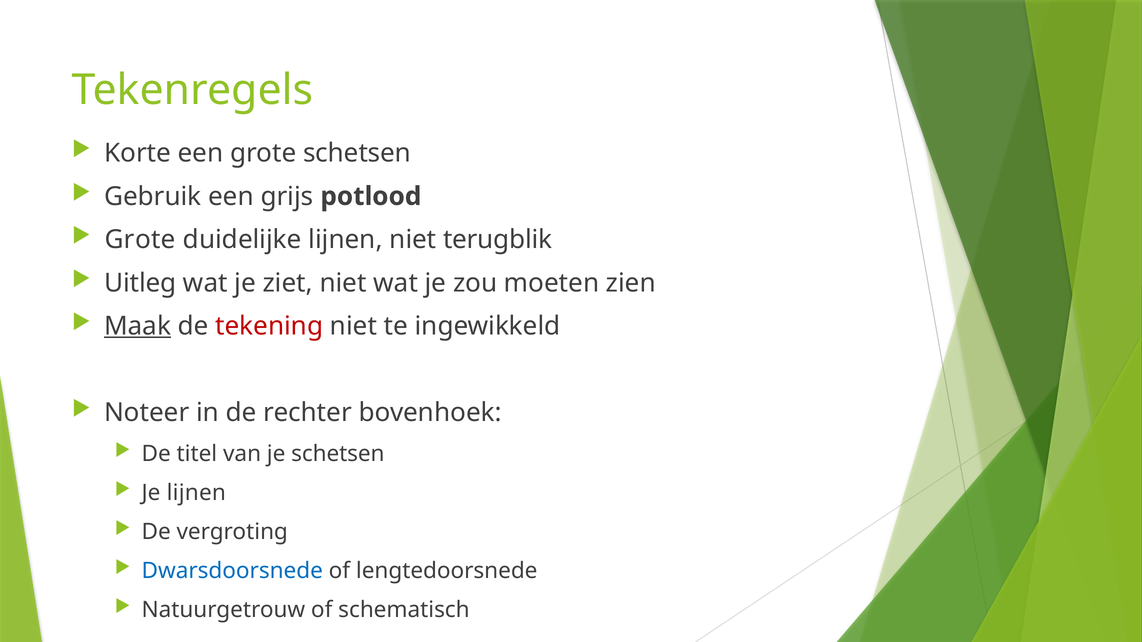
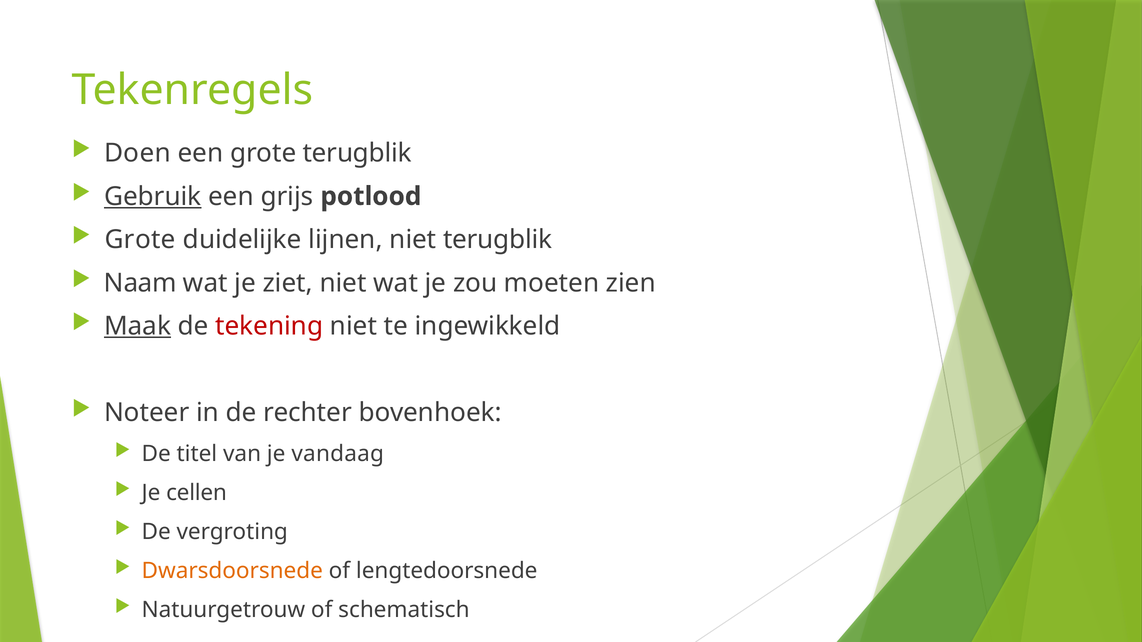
Korte: Korte -> Doen (137, 153)
grote schetsen: schetsen -> terugblik (357, 153)
Gebruik underline: none -> present (153, 196)
Uitleg: Uitleg -> Naam (140, 283)
je schetsen: schetsen -> vandaag (338, 454)
Je lijnen: lijnen -> cellen (197, 493)
Dwarsdoorsnede colour: blue -> orange (232, 571)
